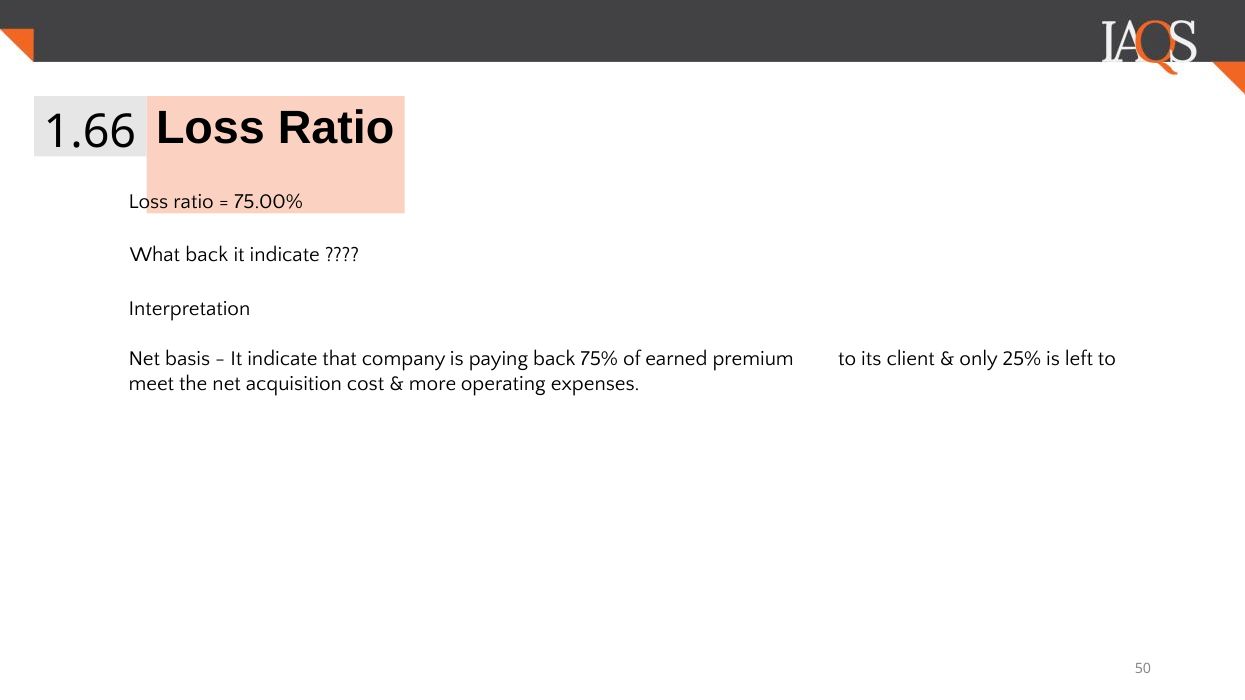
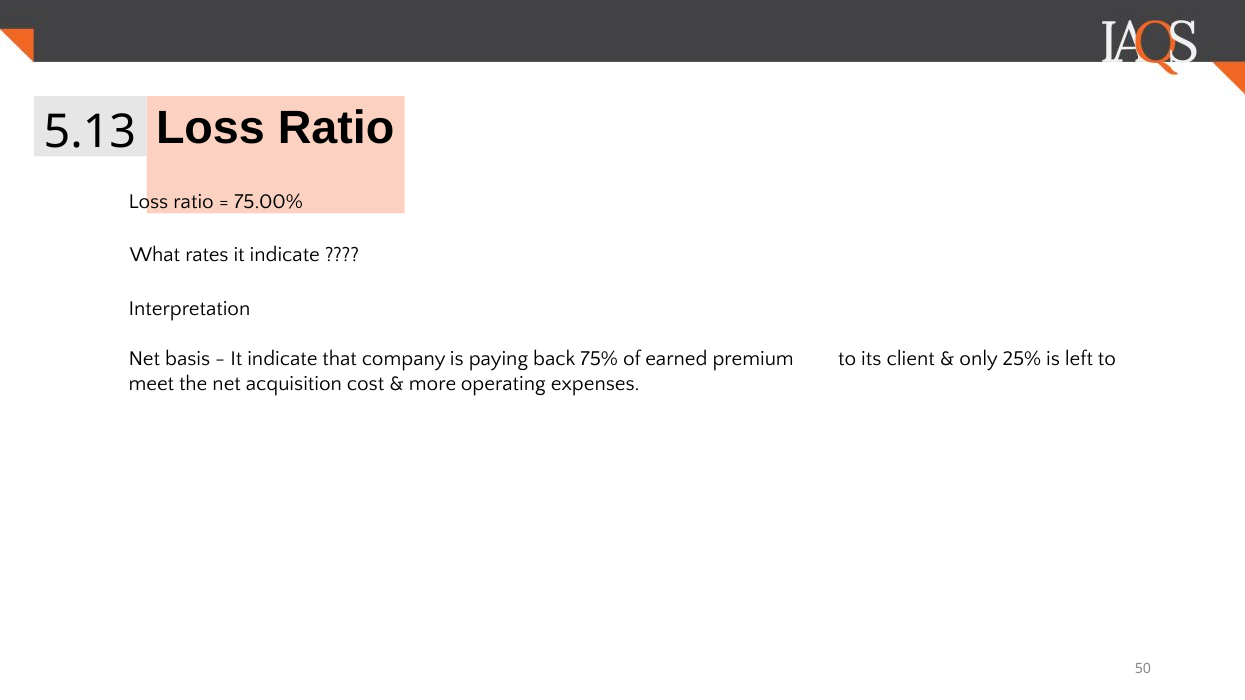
1.66: 1.66 -> 5.13 (90, 132)
What back: back -> rates (207, 254)
